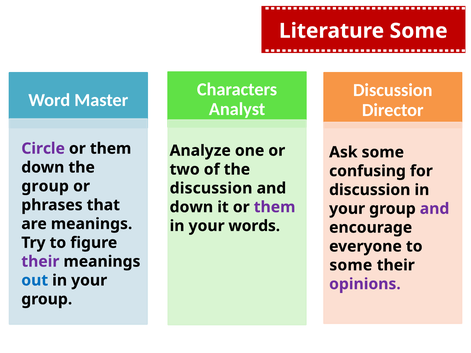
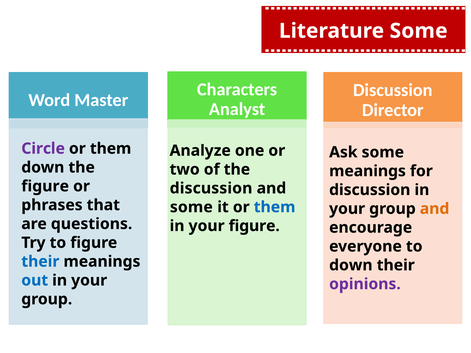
confusing: confusing -> meanings (367, 171)
group: group -> figure (45, 186)
down: down -> some (191, 207)
them colour: purple -> blue (275, 207)
and colour: purple -> orange (435, 209)
are meanings: meanings -> questions (92, 224)
your words: words -> figure (254, 226)
their colour: purple -> blue (40, 262)
some: some -> down (351, 265)
